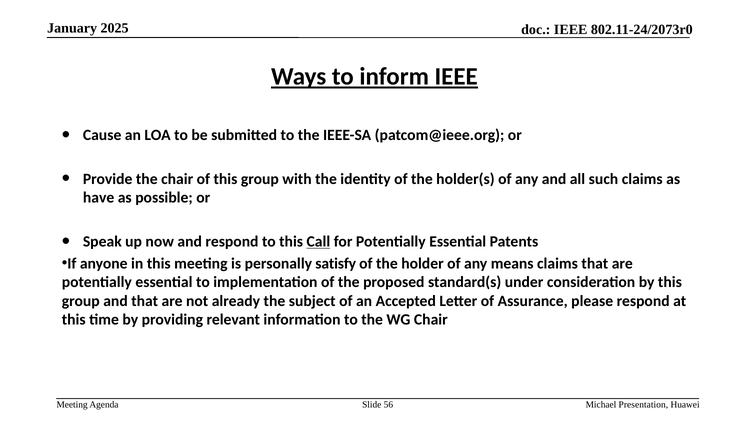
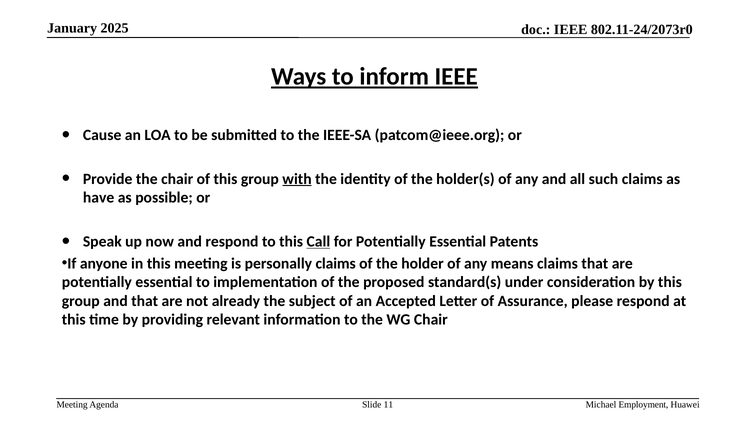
with underline: none -> present (297, 179)
personally satisfy: satisfy -> claims (336, 263)
56: 56 -> 11 (388, 404)
Presentation: Presentation -> Employment (643, 404)
